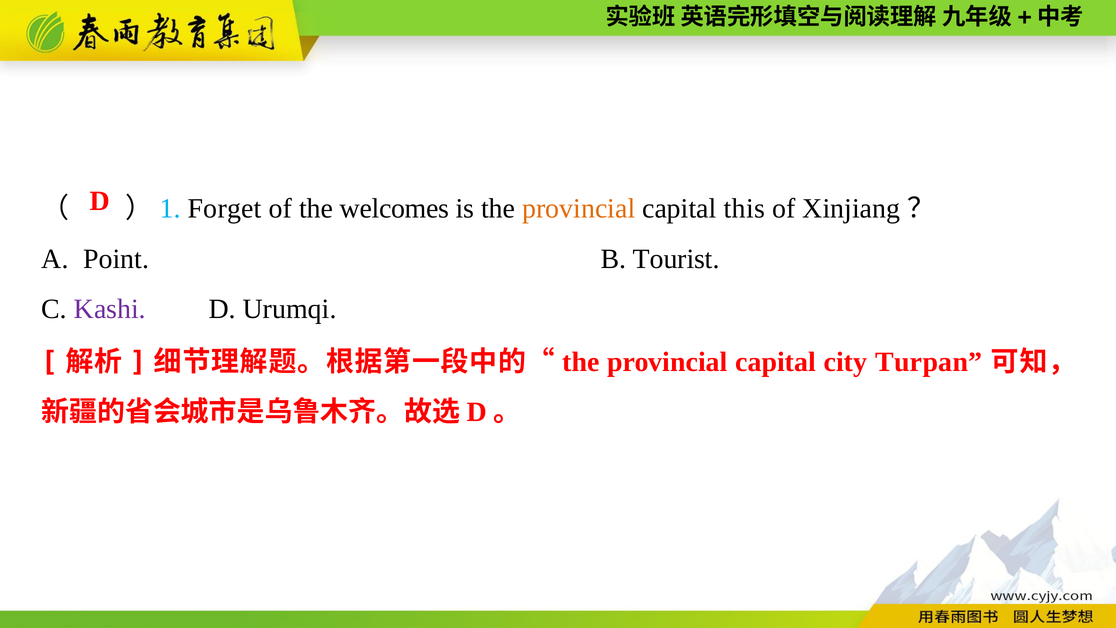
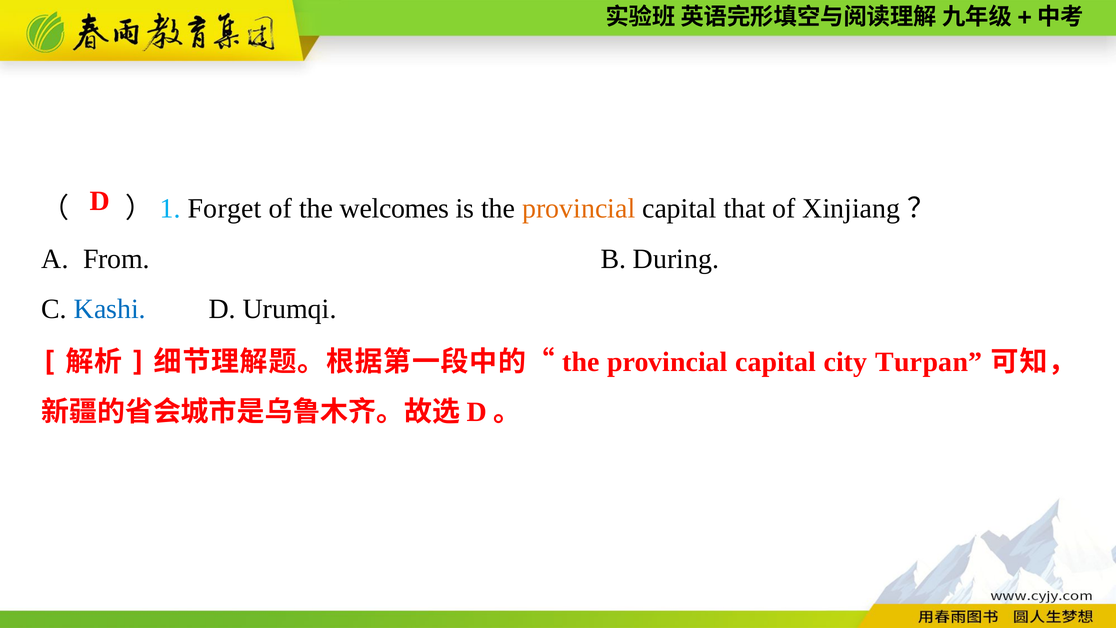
this: this -> that (744, 209)
Point: Point -> From (116, 259)
Tourist: Tourist -> During (676, 259)
Kashi colour: purple -> blue (110, 309)
